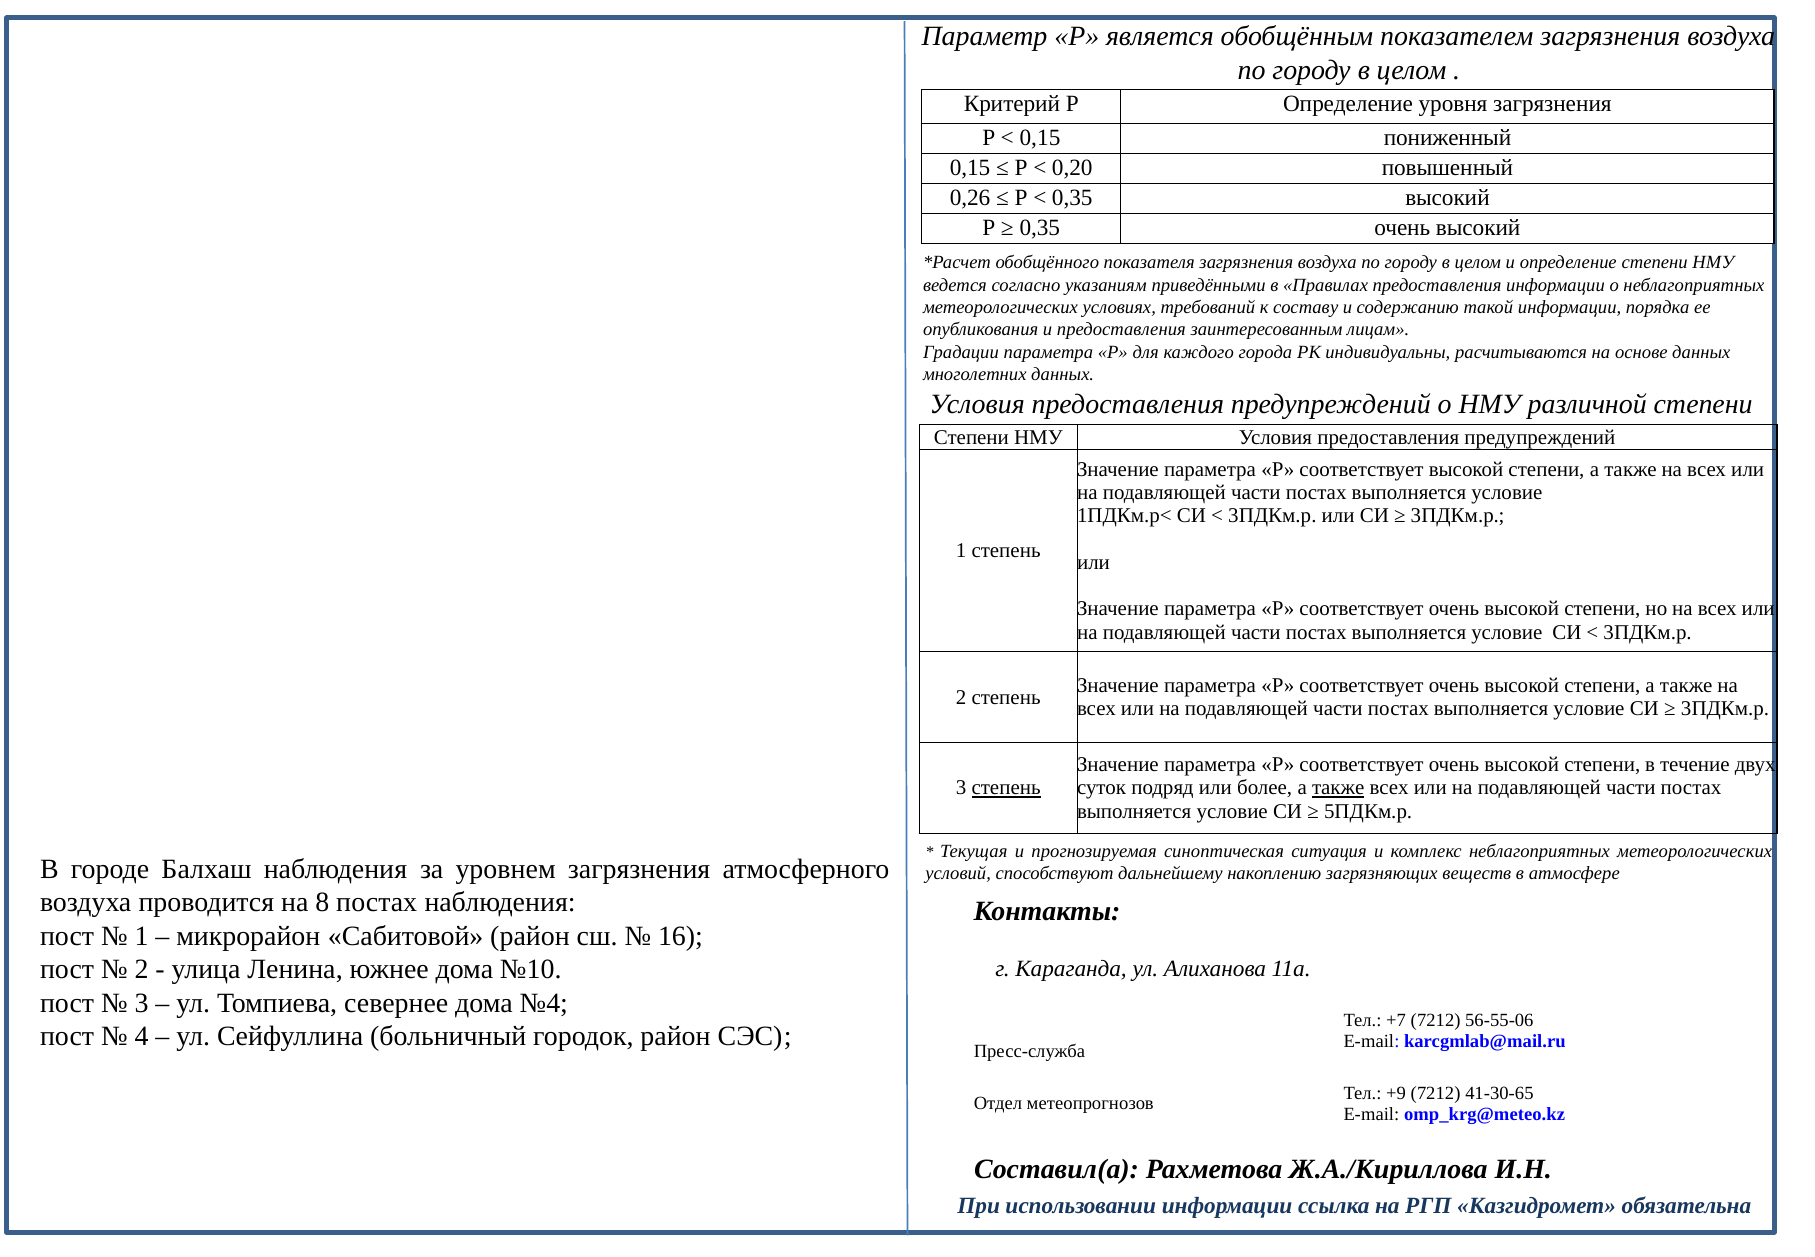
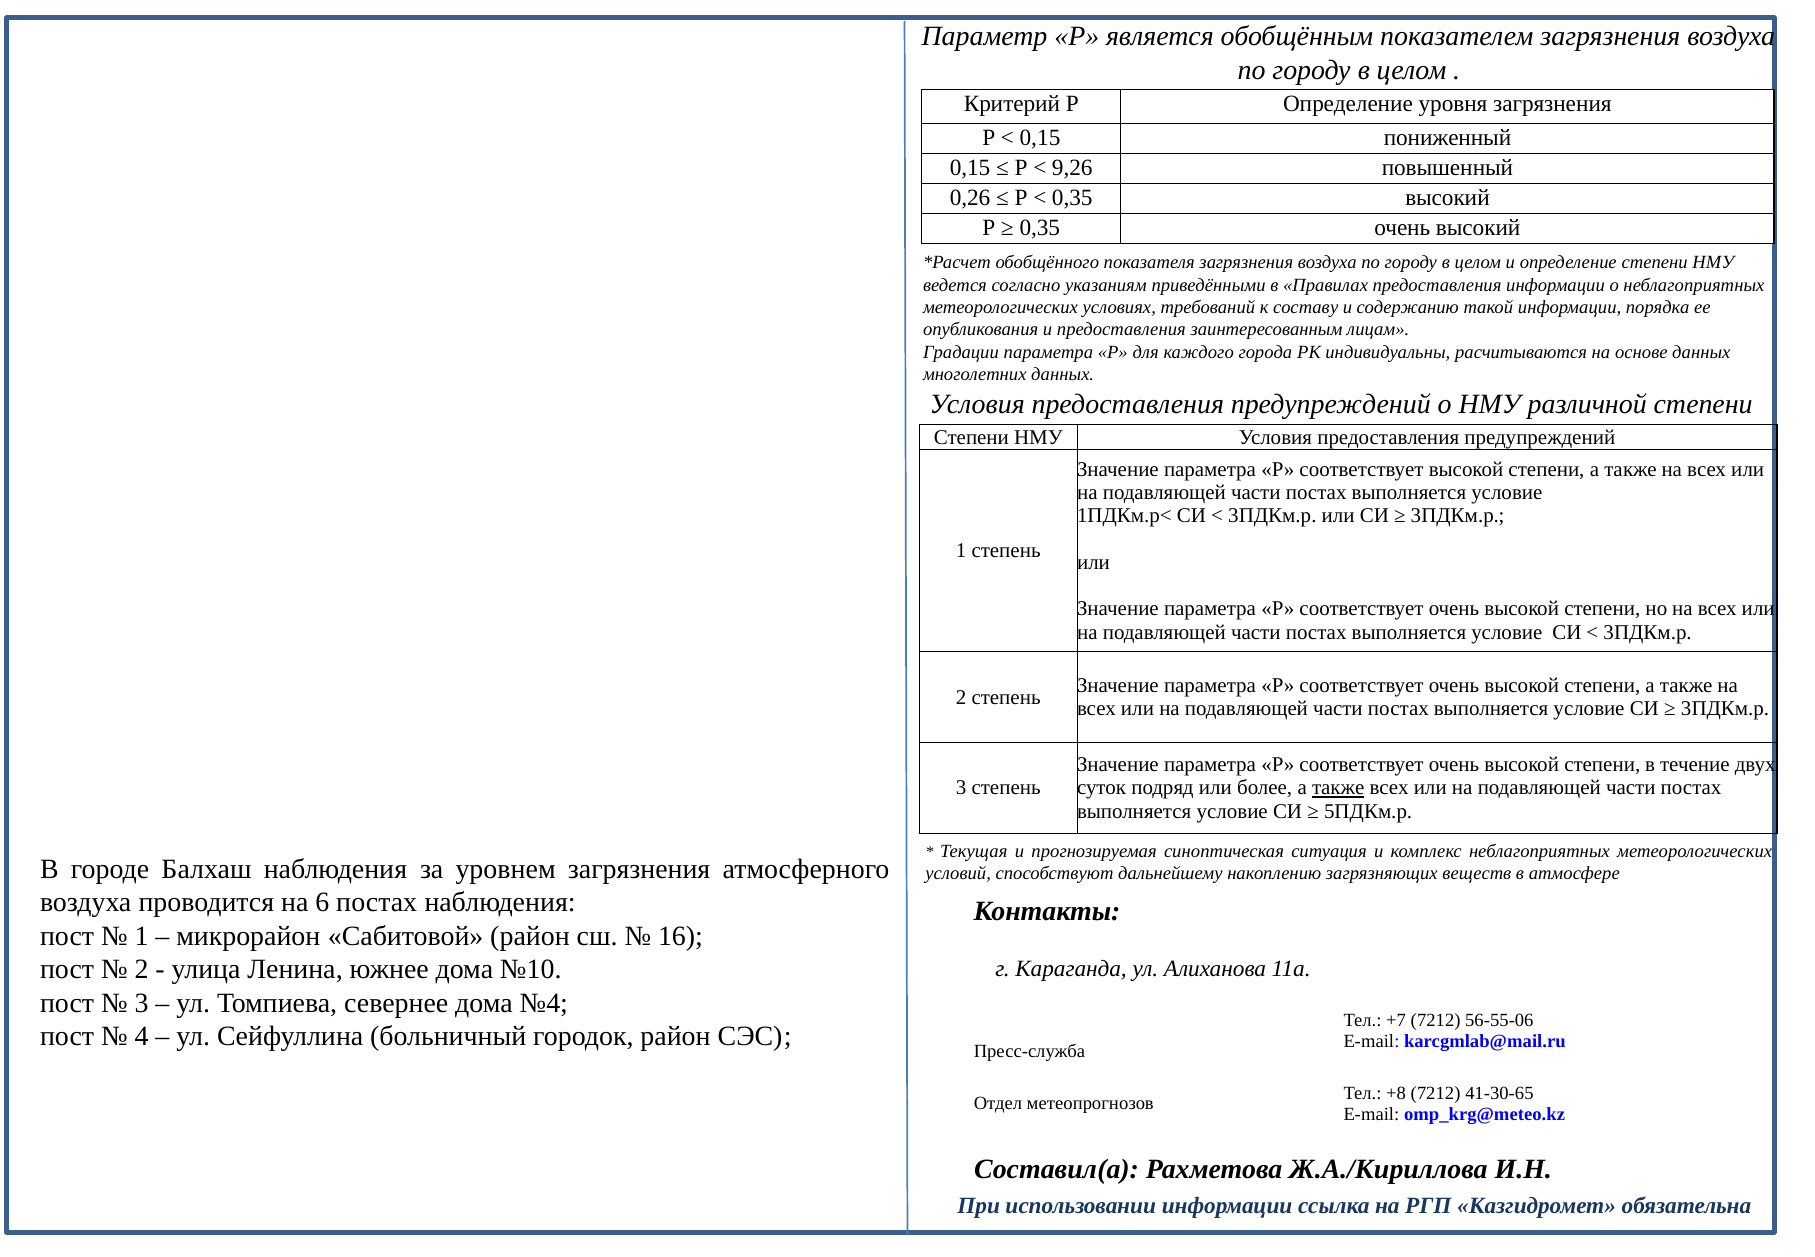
0,20: 0,20 -> 9,26 (1072, 168)
степень underline: present -> none (1006, 788)
8: 8 -> 6 (322, 902)
+9: +9 -> +8 (1396, 1093)
